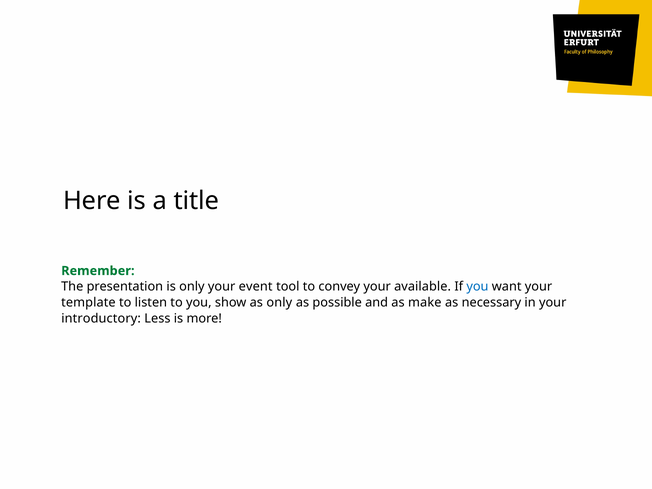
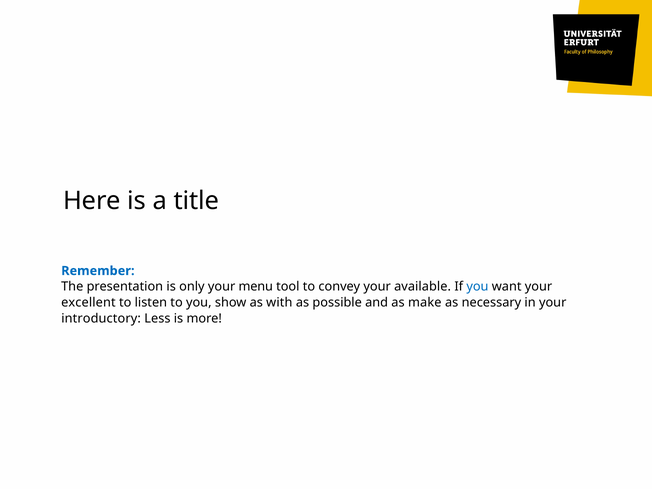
Remember colour: green -> blue (98, 271)
event: event -> menu (256, 287)
template: template -> excellent (88, 303)
as only: only -> with (279, 303)
